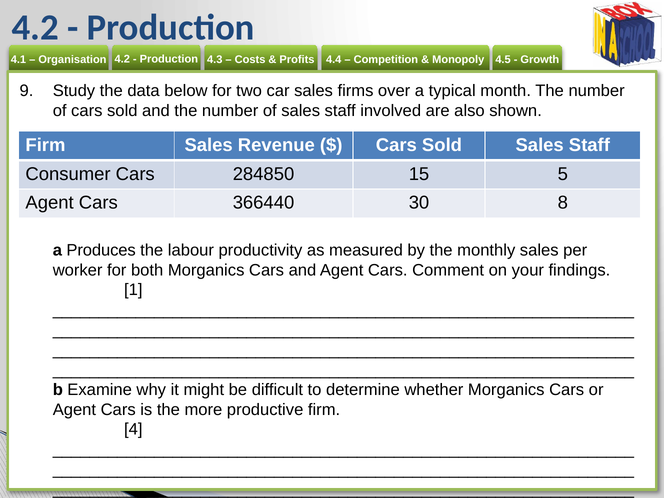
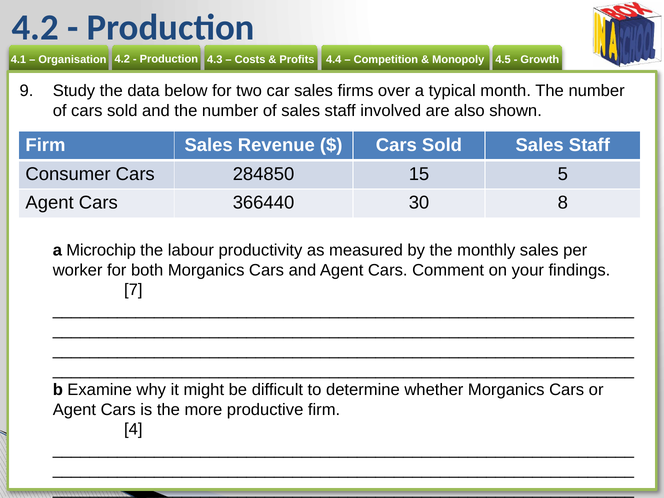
Produces: Produces -> Microchip (101, 250)
1: 1 -> 7 (133, 290)
